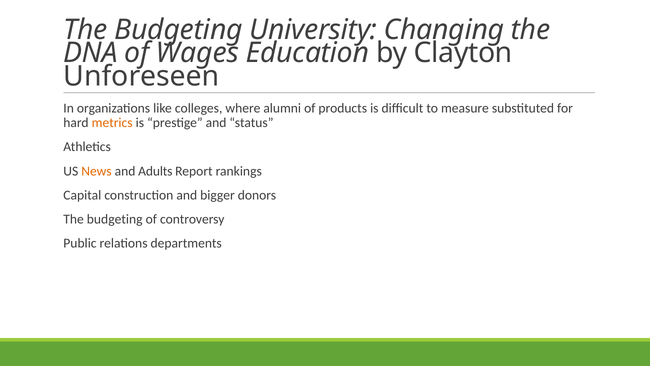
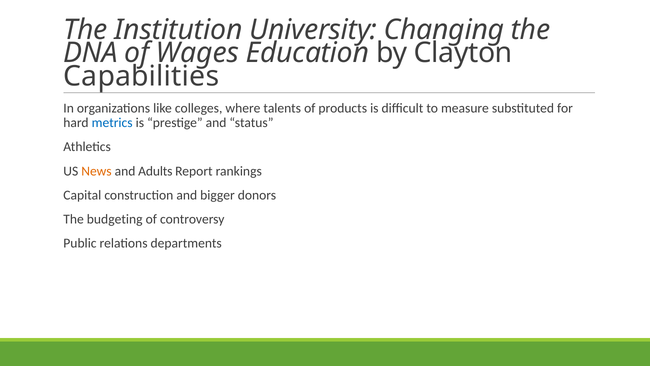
Budgeting: Budgeting -> Institution (178, 30)
Unforeseen: Unforeseen -> Capabilities (141, 76)
alumni: alumni -> talents (282, 108)
metrics colour: orange -> blue (112, 123)
